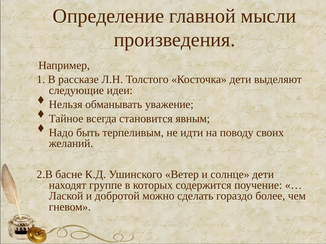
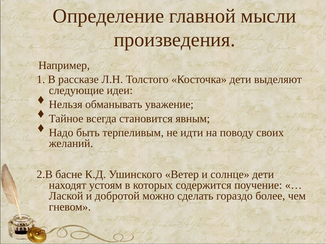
группе: группе -> устоям (106, 186)
